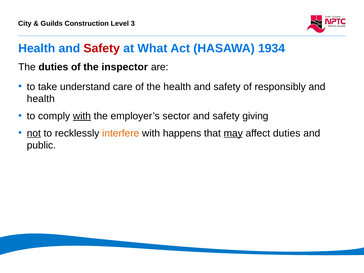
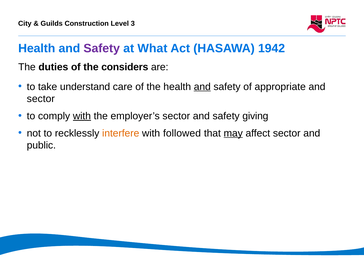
Safety colour: red -> purple (102, 48)
1934: 1934 -> 1942 (272, 48)
inspector: inspector -> considers (125, 67)
and underline: none -> present (202, 87)
responsibly: responsibly -> appropriate (280, 87)
health: health -> sector (41, 99)
not underline: present -> none (34, 133)
happens: happens -> followed (182, 133)
affect duties: duties -> sector (287, 133)
